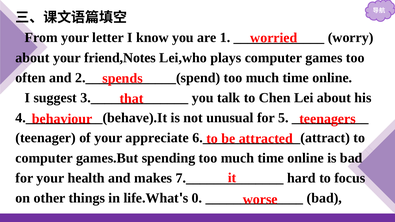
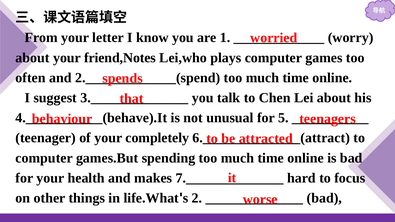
appreciate: appreciate -> completely (157, 138)
0: 0 -> 2 (197, 198)
